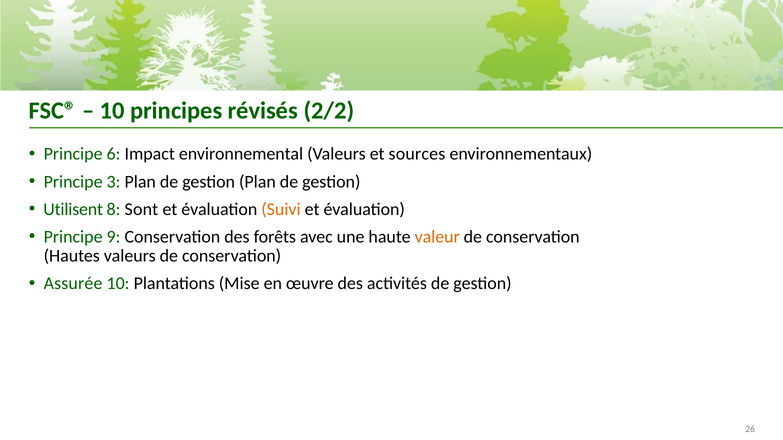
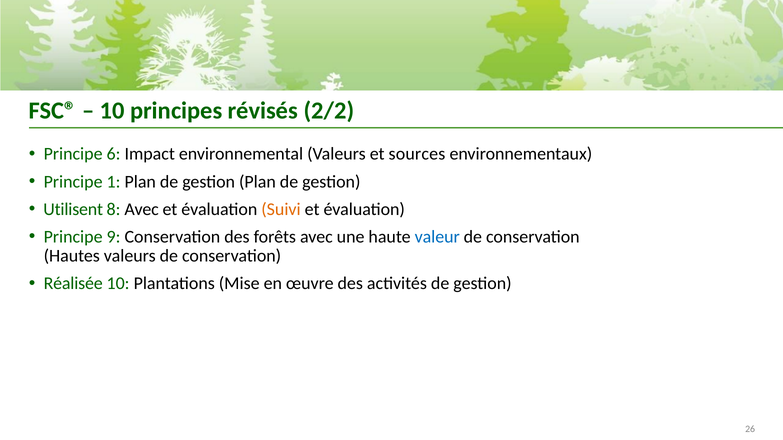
3: 3 -> 1 (114, 182)
8 Sont: Sont -> Avec (142, 209)
valeur colour: orange -> blue (437, 237)
Assurée: Assurée -> Réalisée (73, 284)
